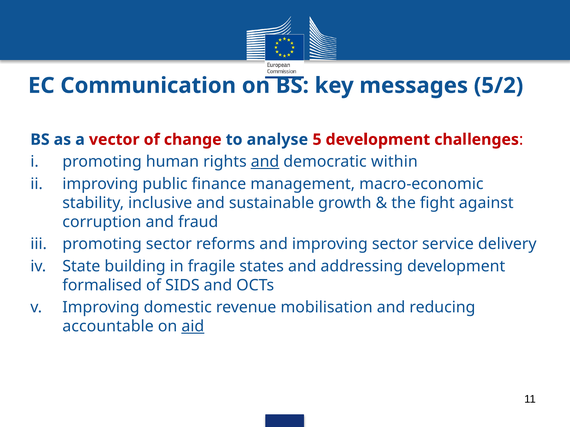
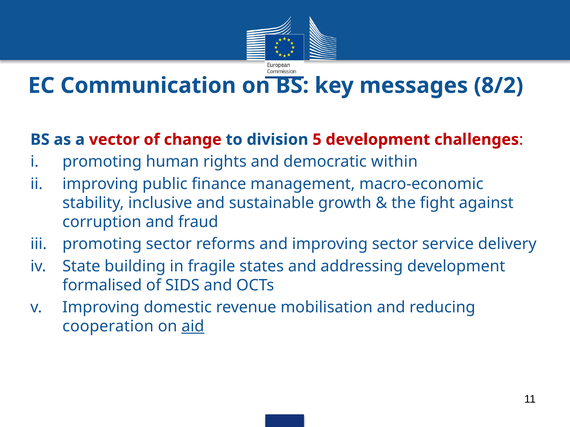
5/2: 5/2 -> 8/2 (499, 86)
analyse: analyse -> division (277, 140)
and underline: present -> none (265, 162)
accountable: accountable -> cooperation (108, 327)
